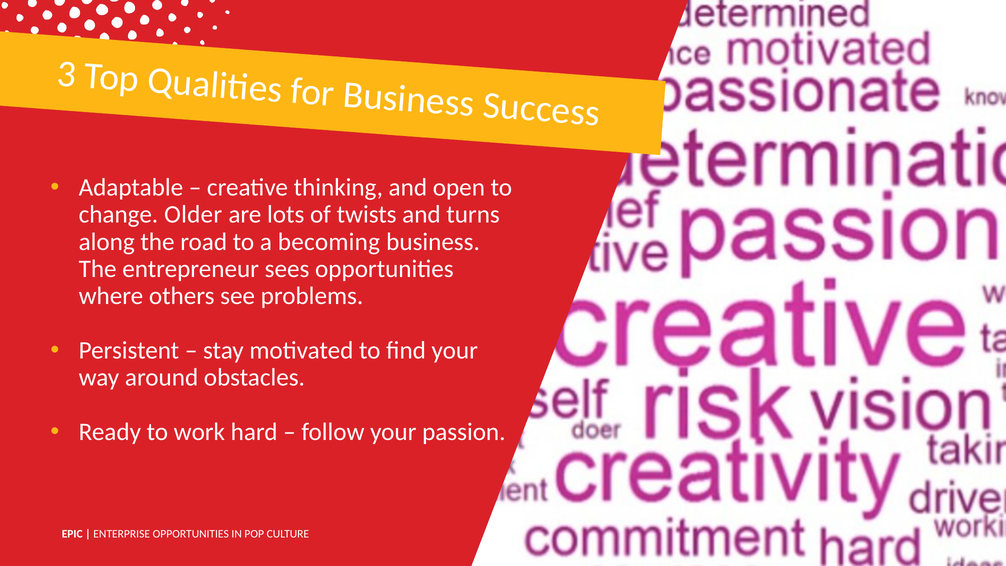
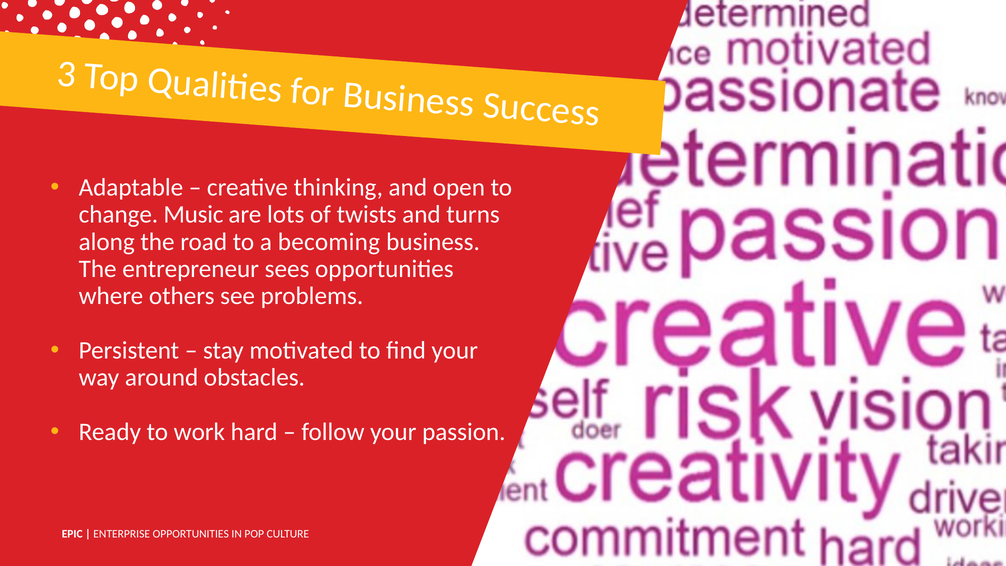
Older: Older -> Music (193, 215)
